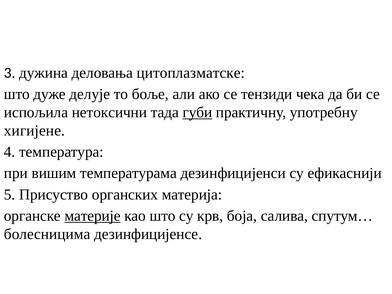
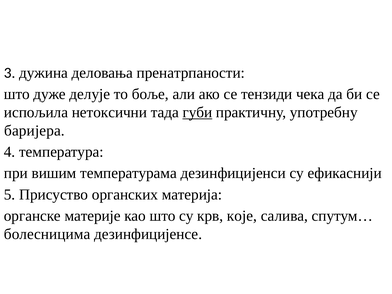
цитоплазматске: цитоплазматске -> пренатрпаности (191, 73)
хигијене: хигијене -> баријера (34, 131)
материје underline: present -> none (93, 216)
боја: боја -> које (242, 216)
